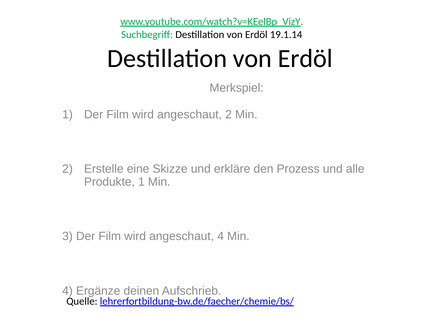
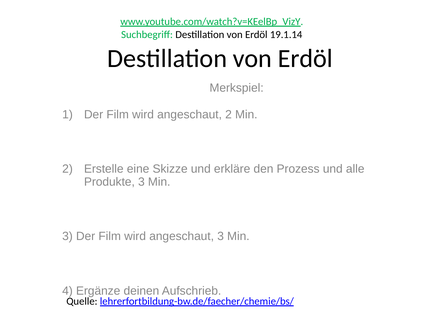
Produkte 1: 1 -> 3 (141, 181)
angeschaut 4: 4 -> 3 (221, 236)
